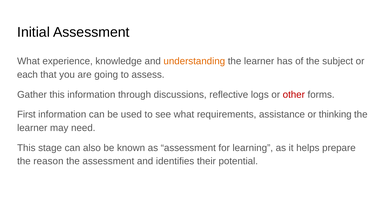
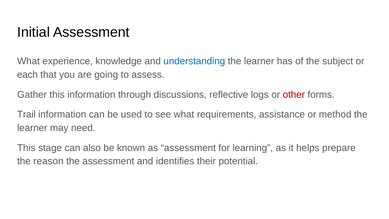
understanding colour: orange -> blue (194, 61)
First: First -> Trail (26, 114)
thinking: thinking -> method (335, 114)
